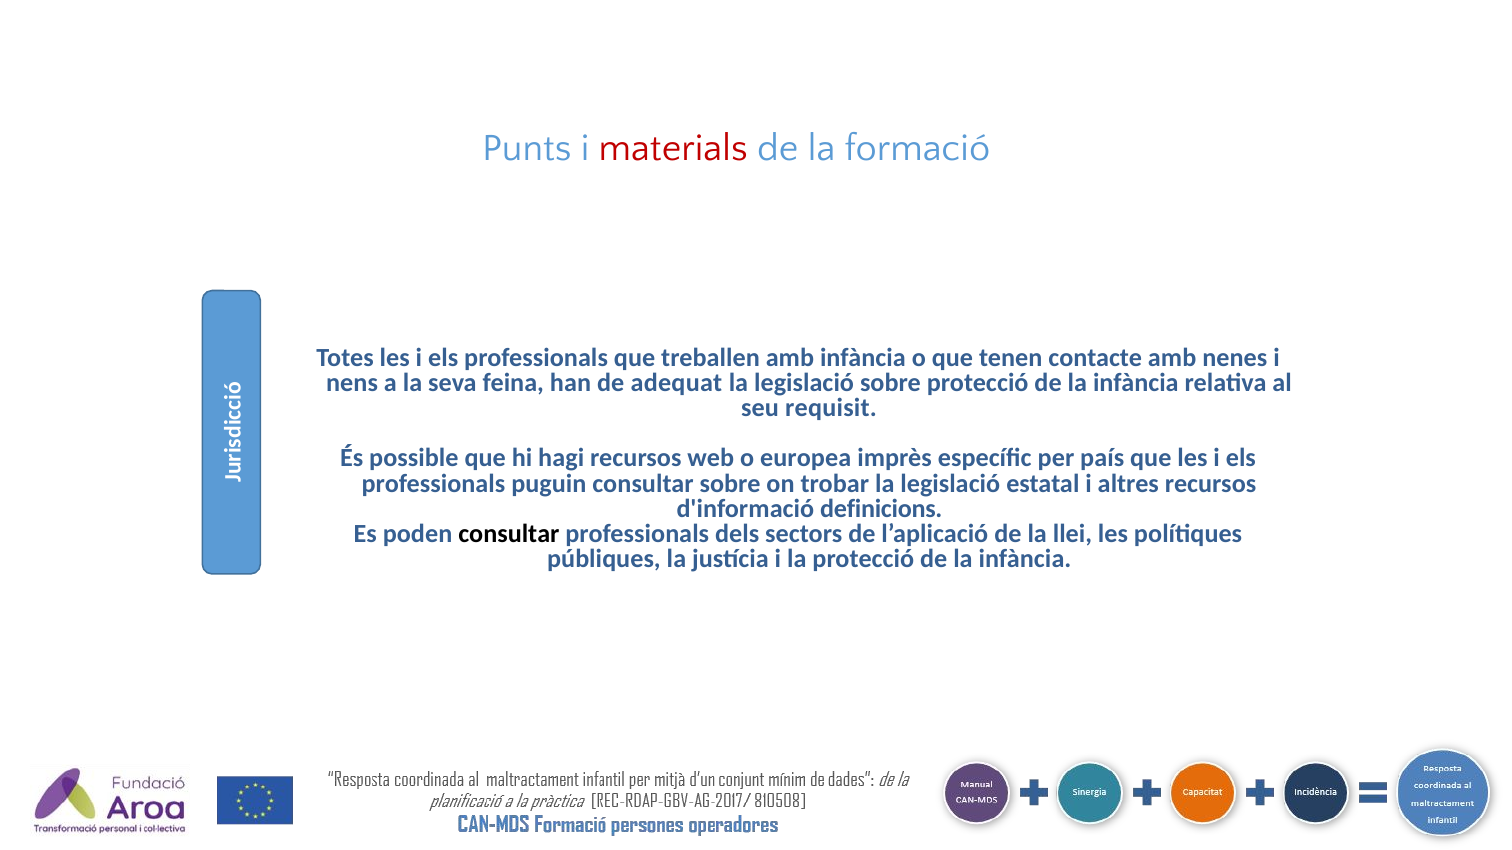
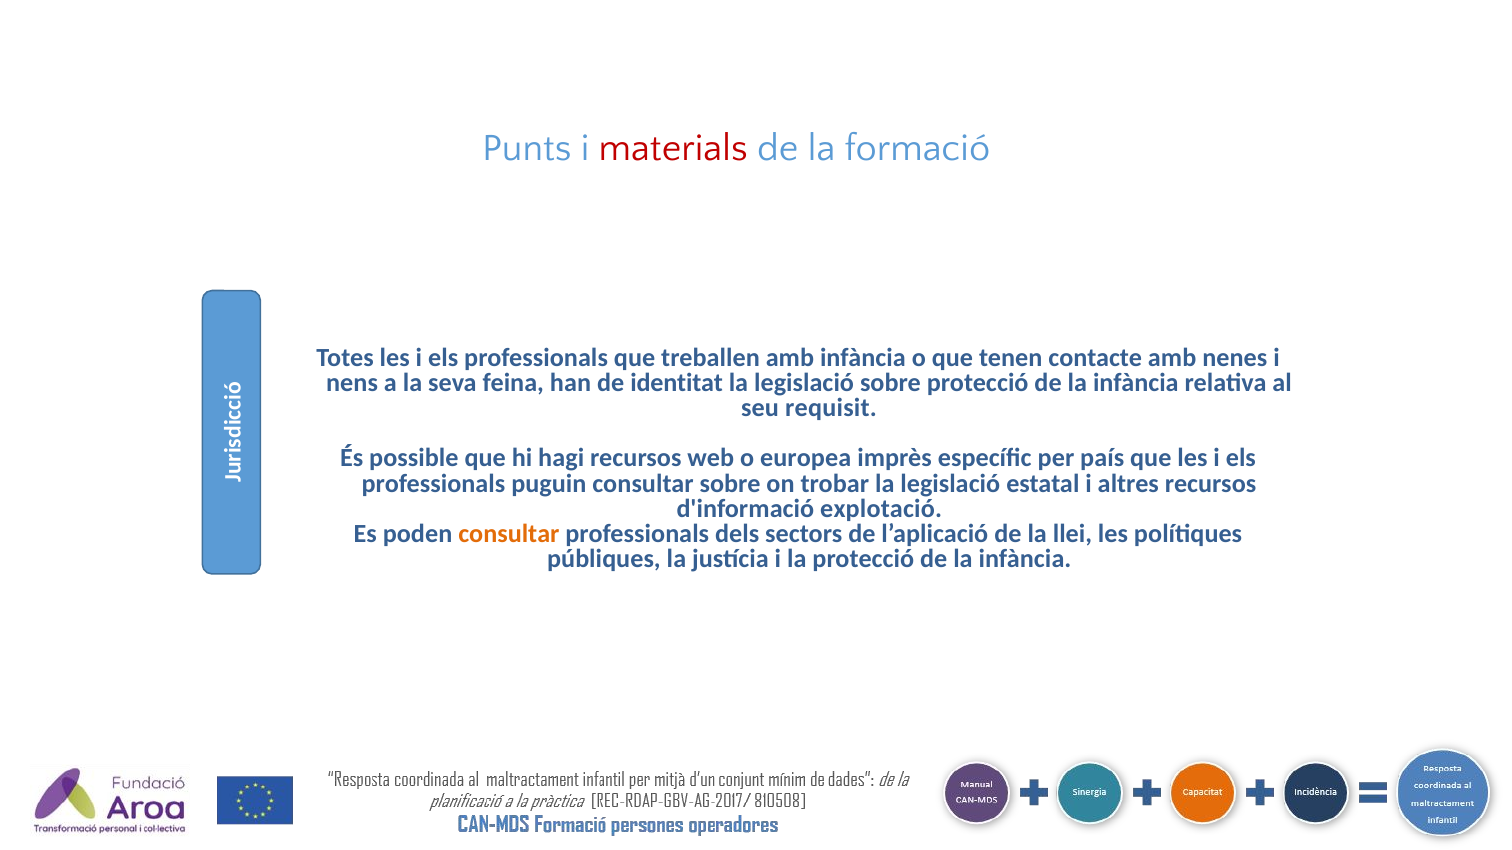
adequat: adequat -> identitat (677, 383)
definicions: definicions -> explotació (881, 509)
consultar colour: black -> orange (509, 534)
